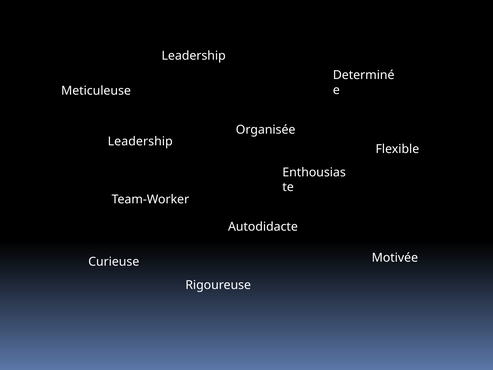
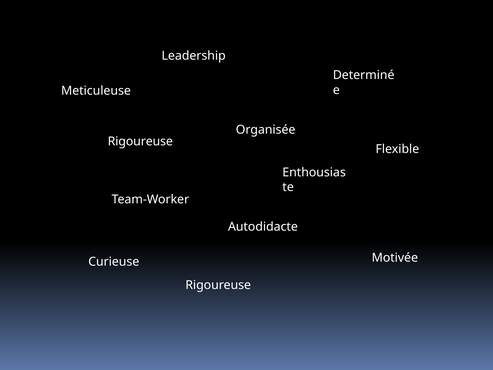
Leadership: Leadership -> Rigoureuse (140, 141)
